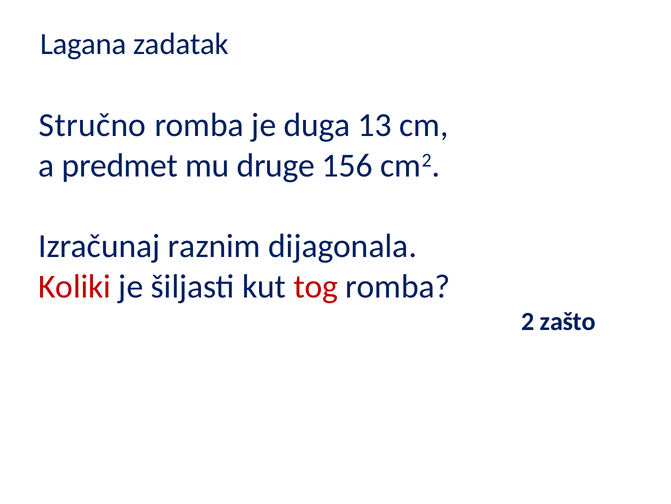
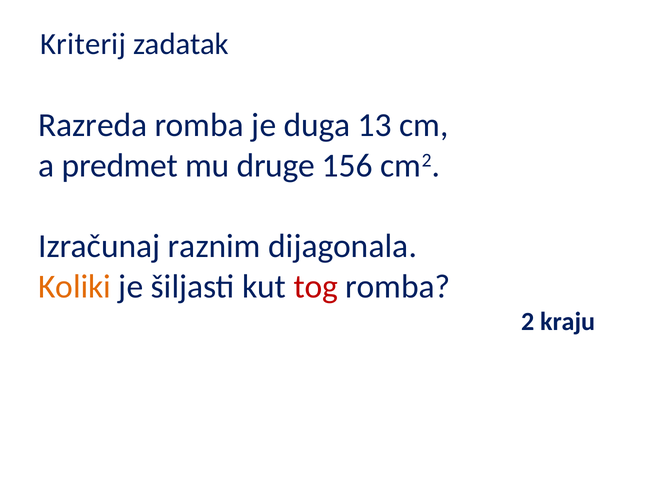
Lagana: Lagana -> Kriterij (83, 44)
Stručno: Stručno -> Razreda (93, 125)
Koliki colour: red -> orange (75, 286)
zašto: zašto -> kraju (568, 321)
